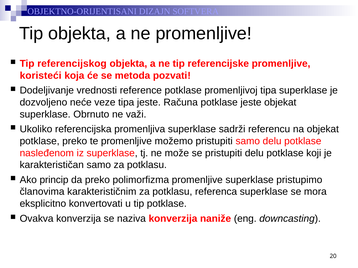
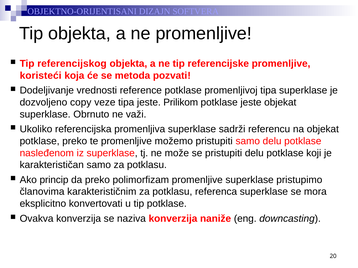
neće: neće -> copy (81, 103)
Računa: Računa -> Prilikom (181, 103)
polimorfizma: polimorfizma -> polimorfizam (141, 180)
